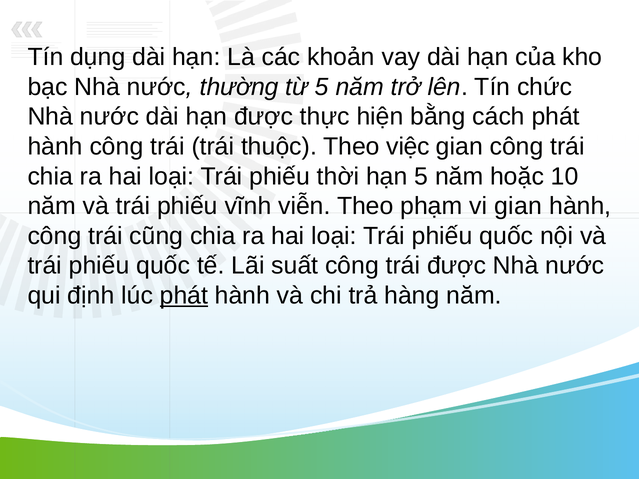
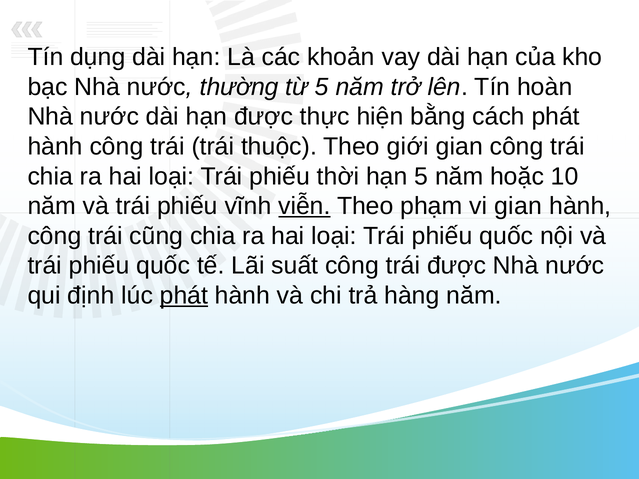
chức: chức -> hoàn (545, 87)
việc: việc -> giới (408, 147)
viễn underline: none -> present (304, 206)
